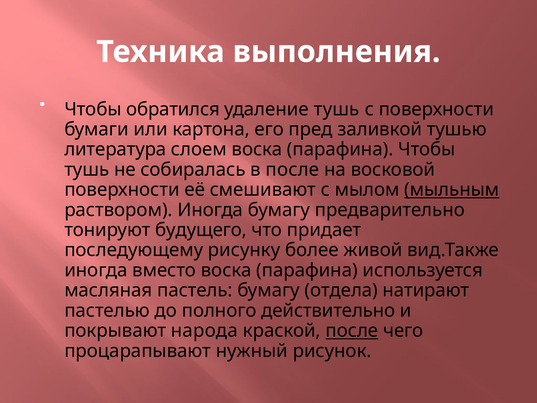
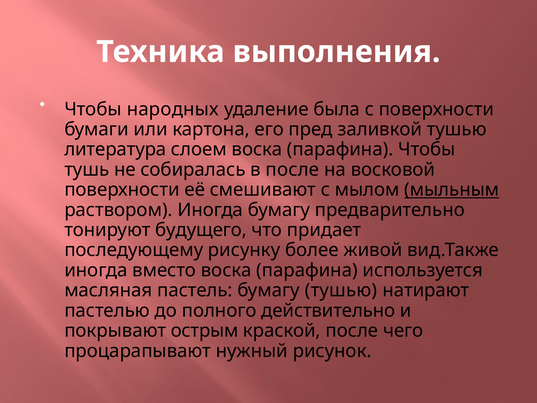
обратился: обратился -> народных (173, 109)
удаление тушь: тушь -> была (337, 109)
бумагу отдела: отдела -> тушью (341, 290)
народа: народа -> острым (205, 331)
после underline: present -> none (352, 331)
